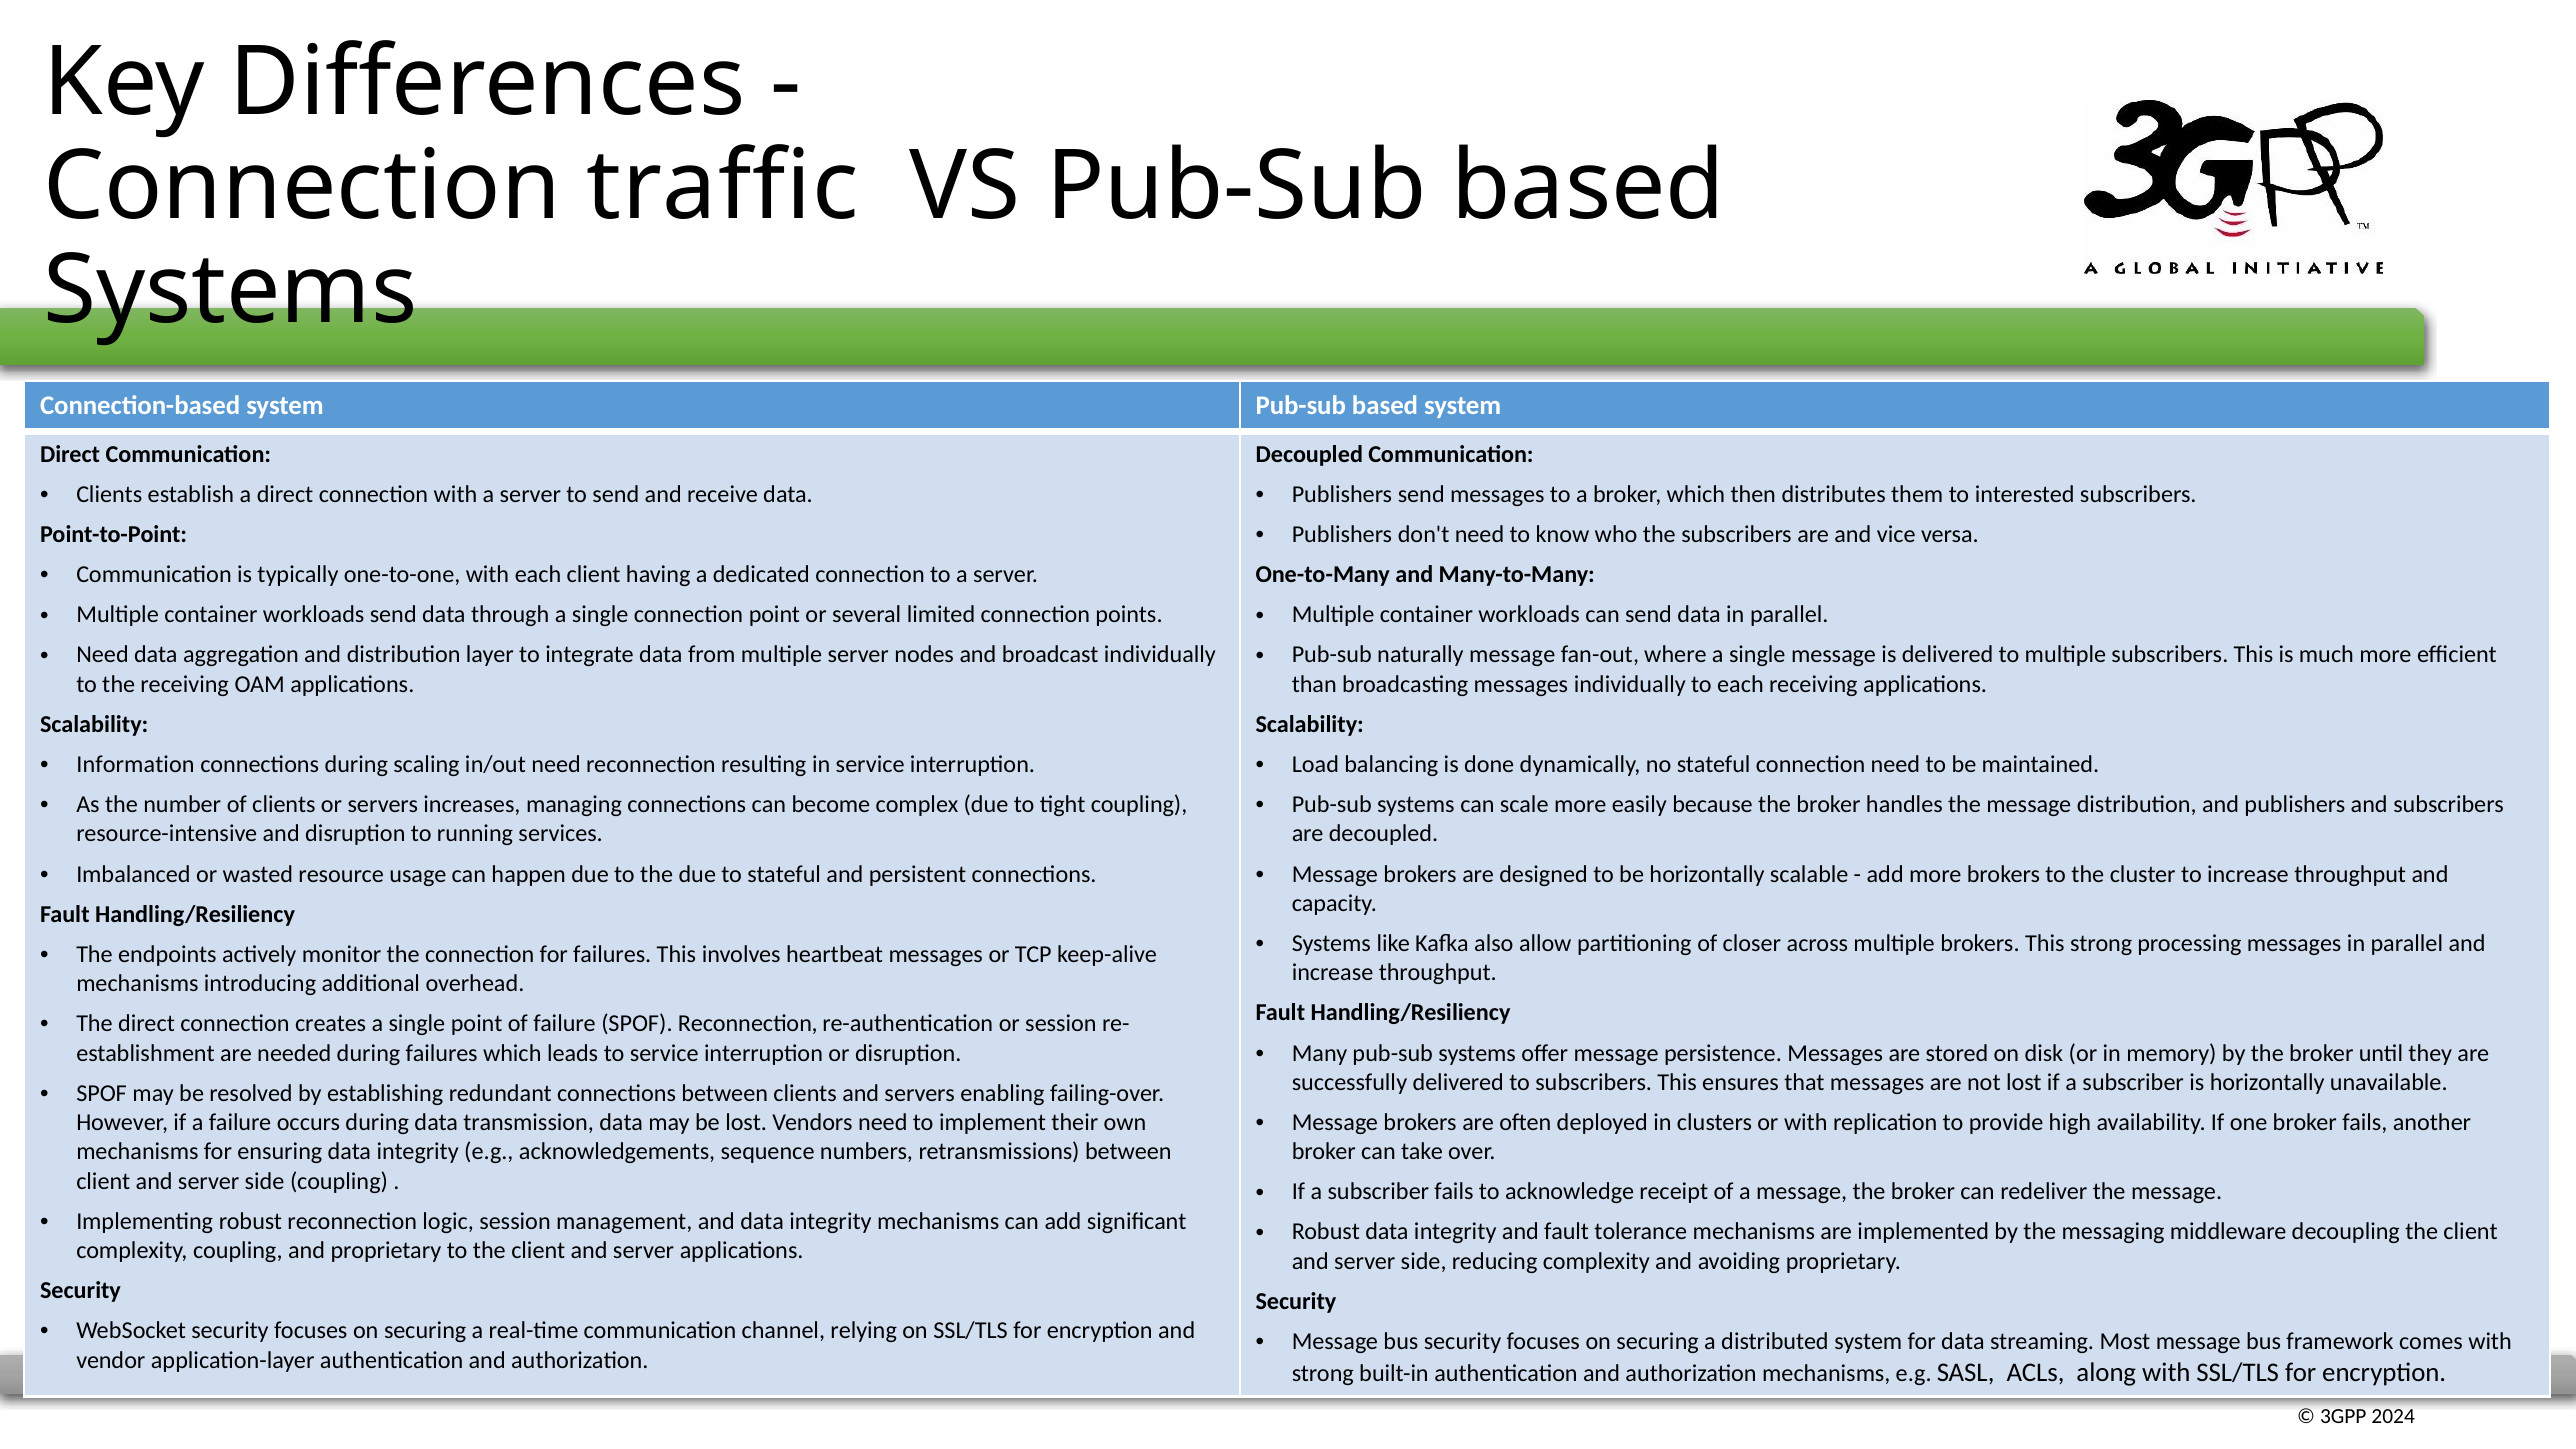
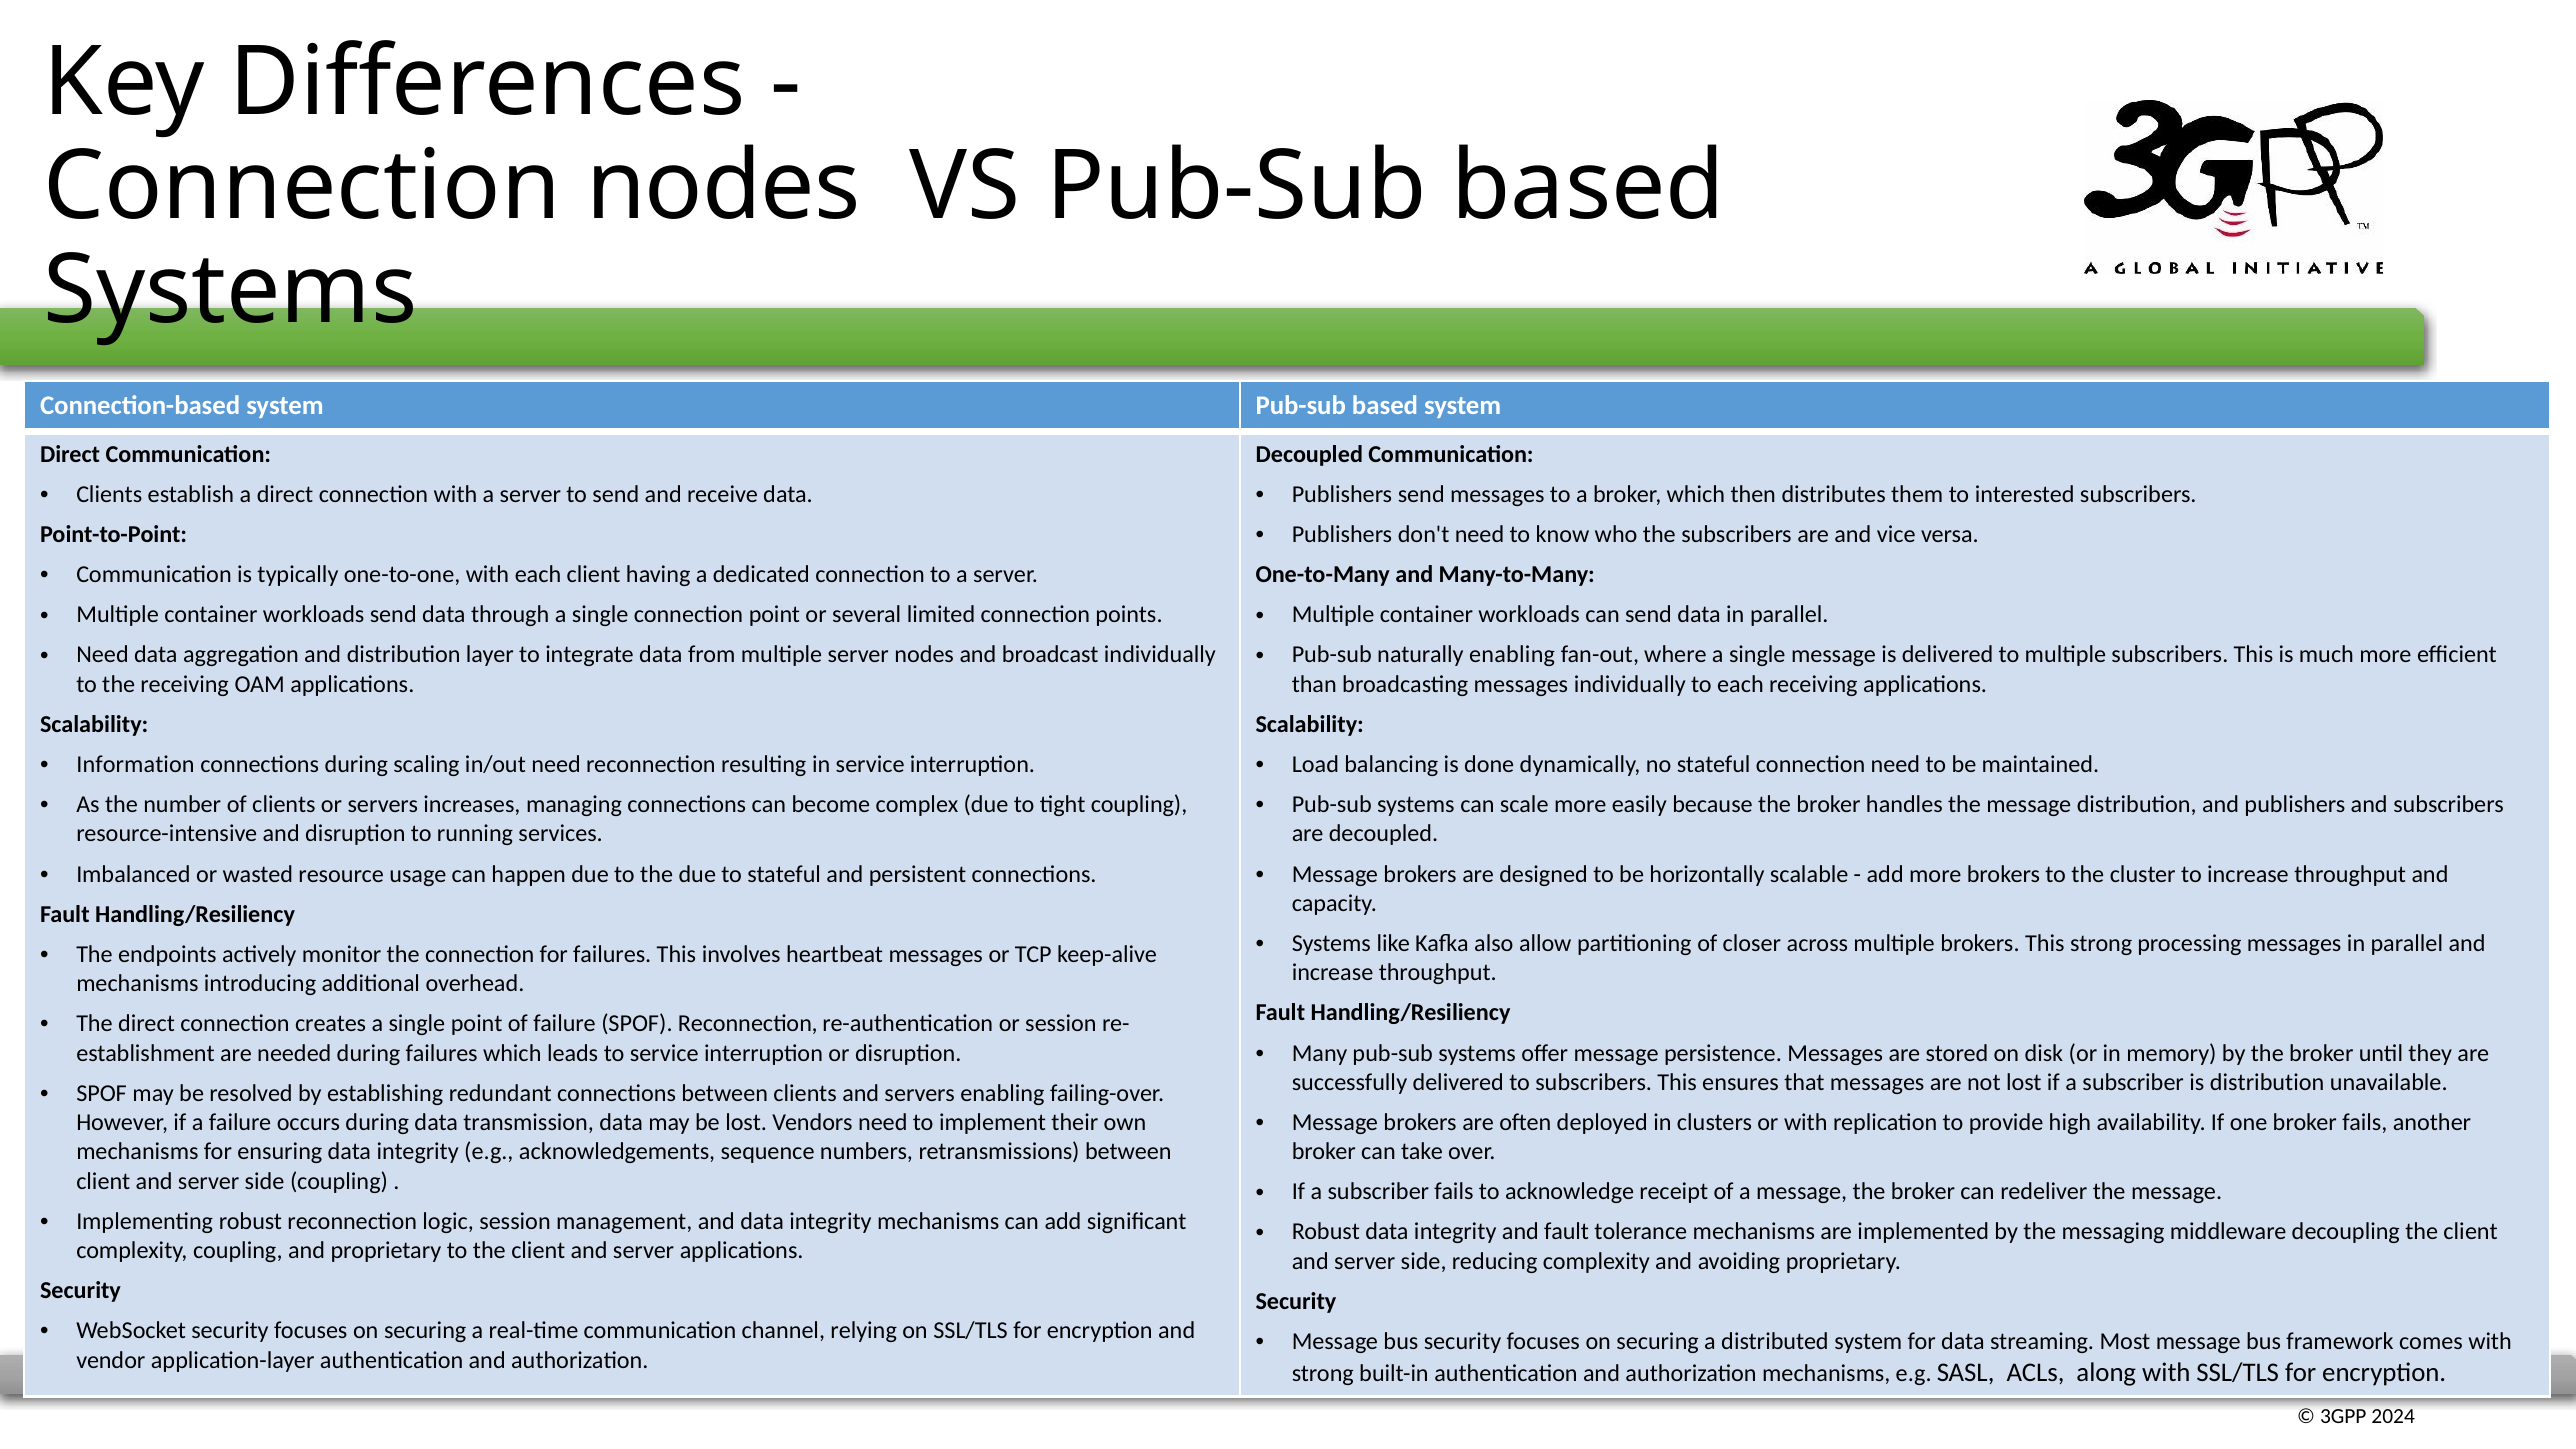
Connection traffic: traffic -> nodes (723, 186)
naturally message: message -> enabling (1512, 655)
is horizontally: horizontally -> distribution (2267, 1082)
